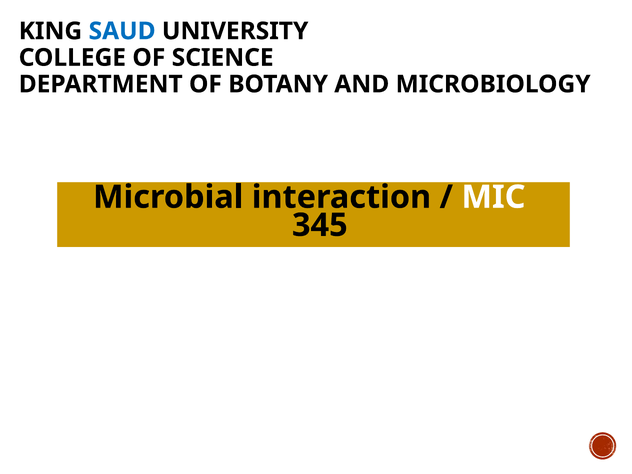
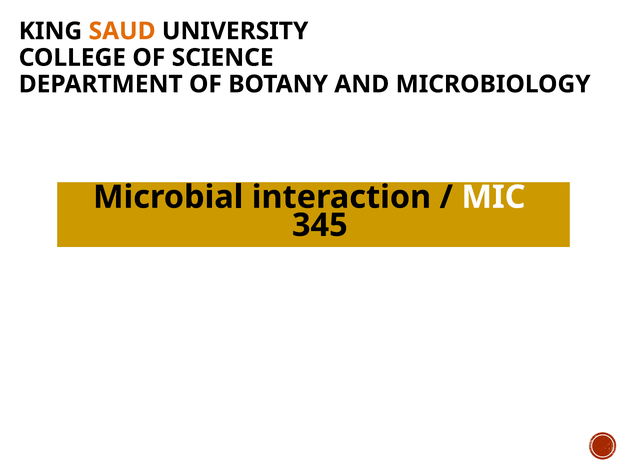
SAUD colour: blue -> orange (122, 31)
